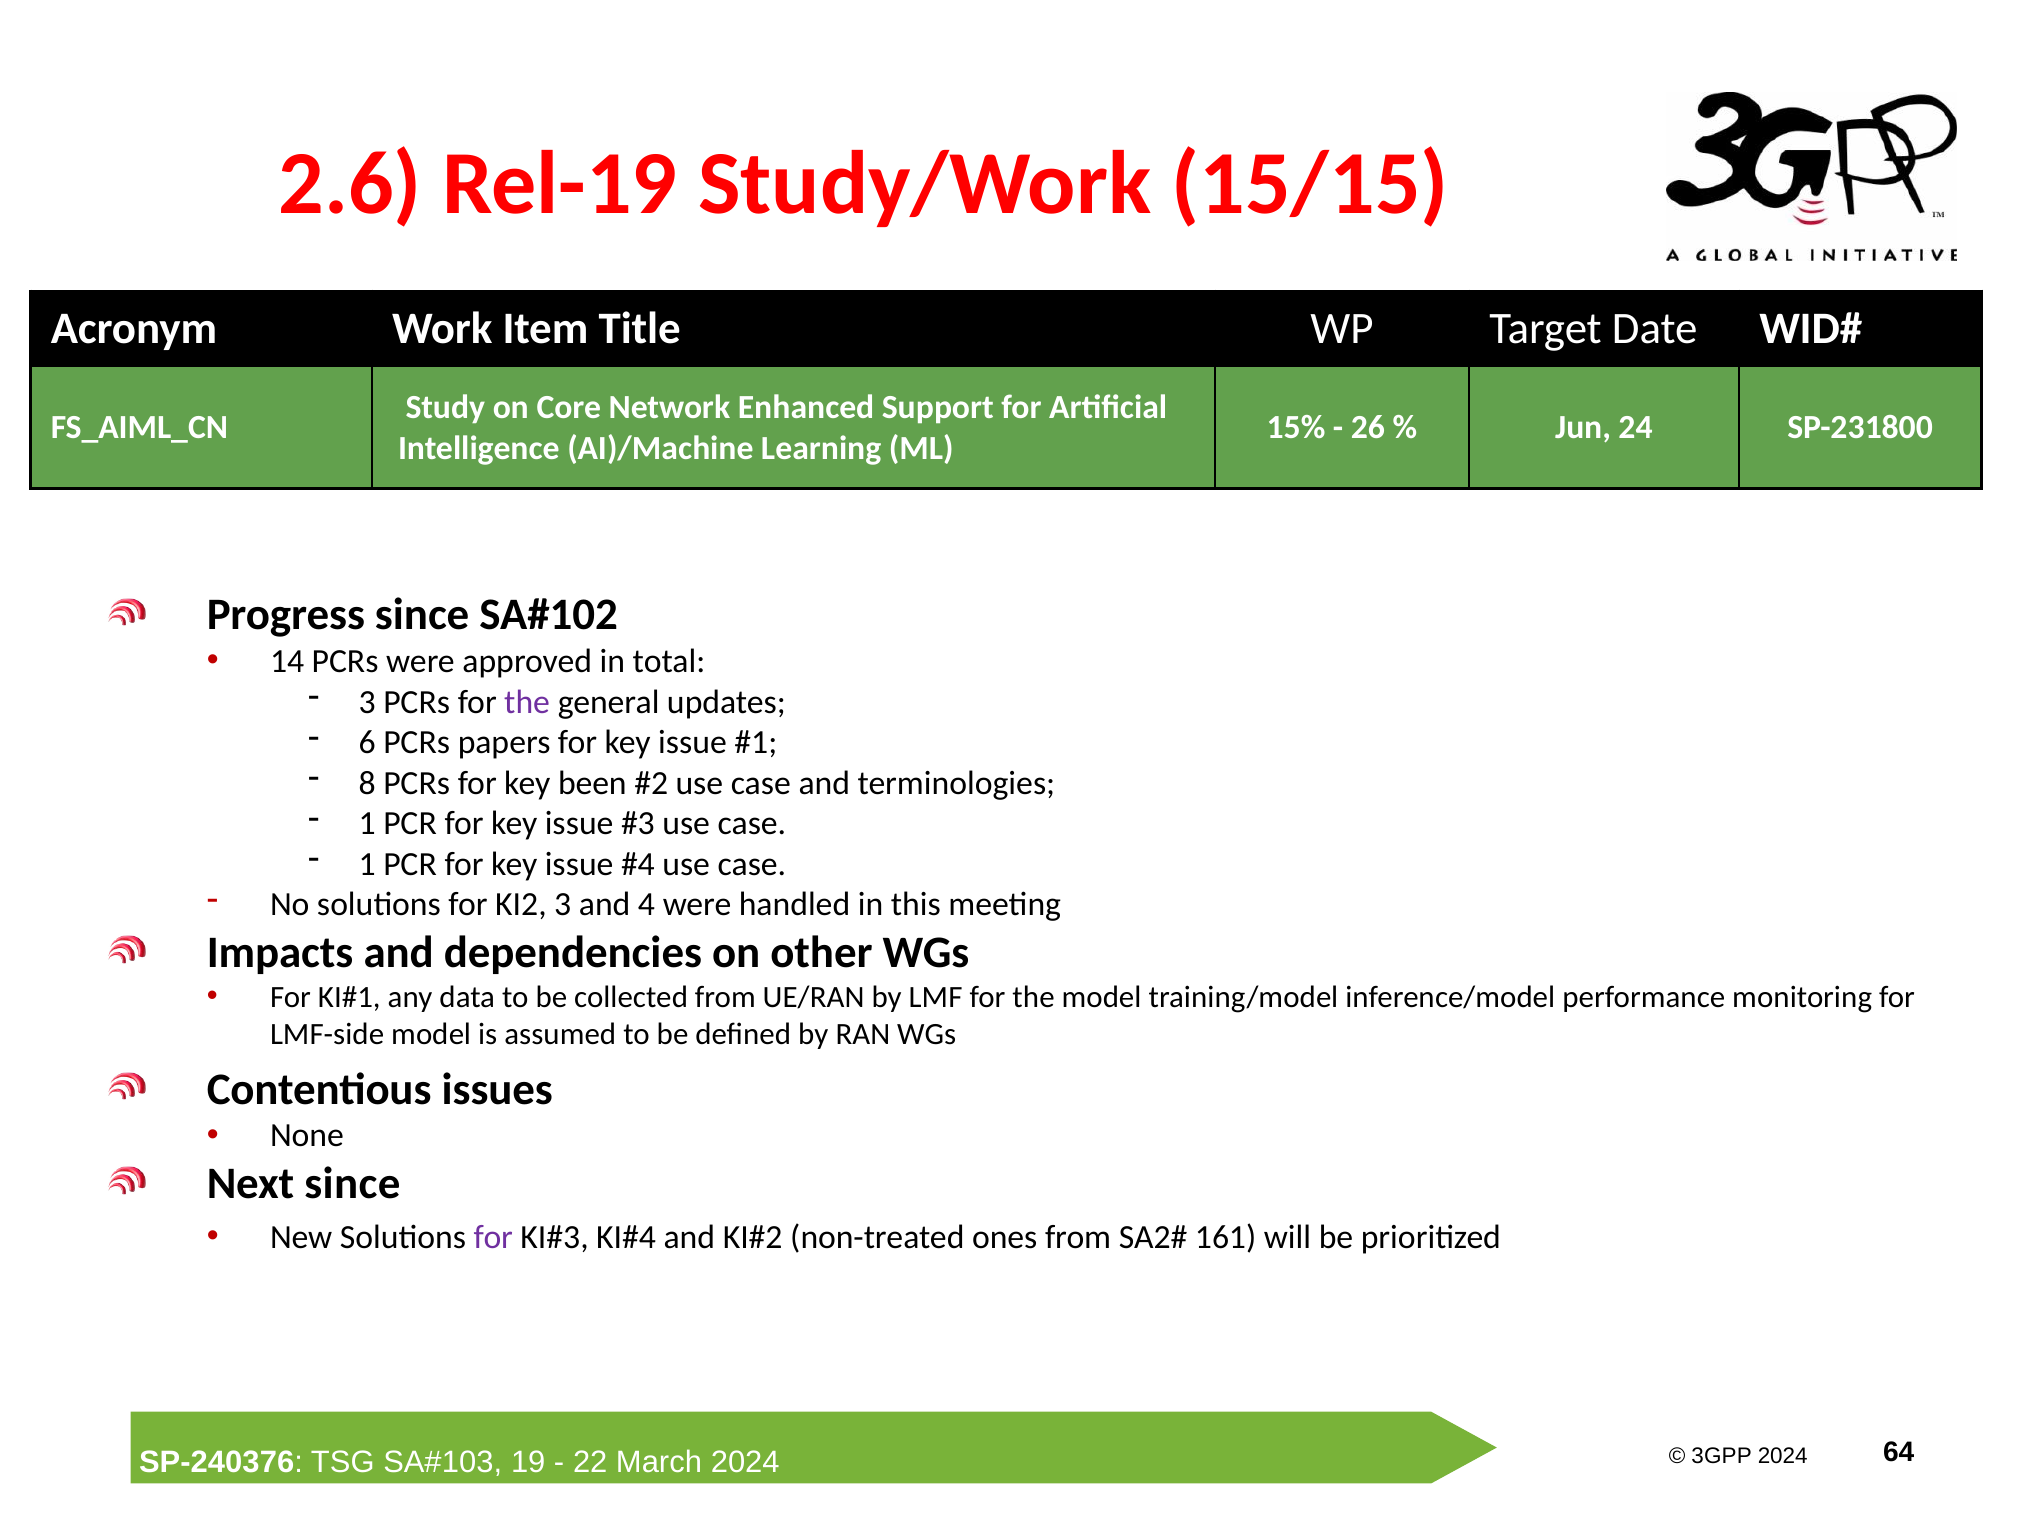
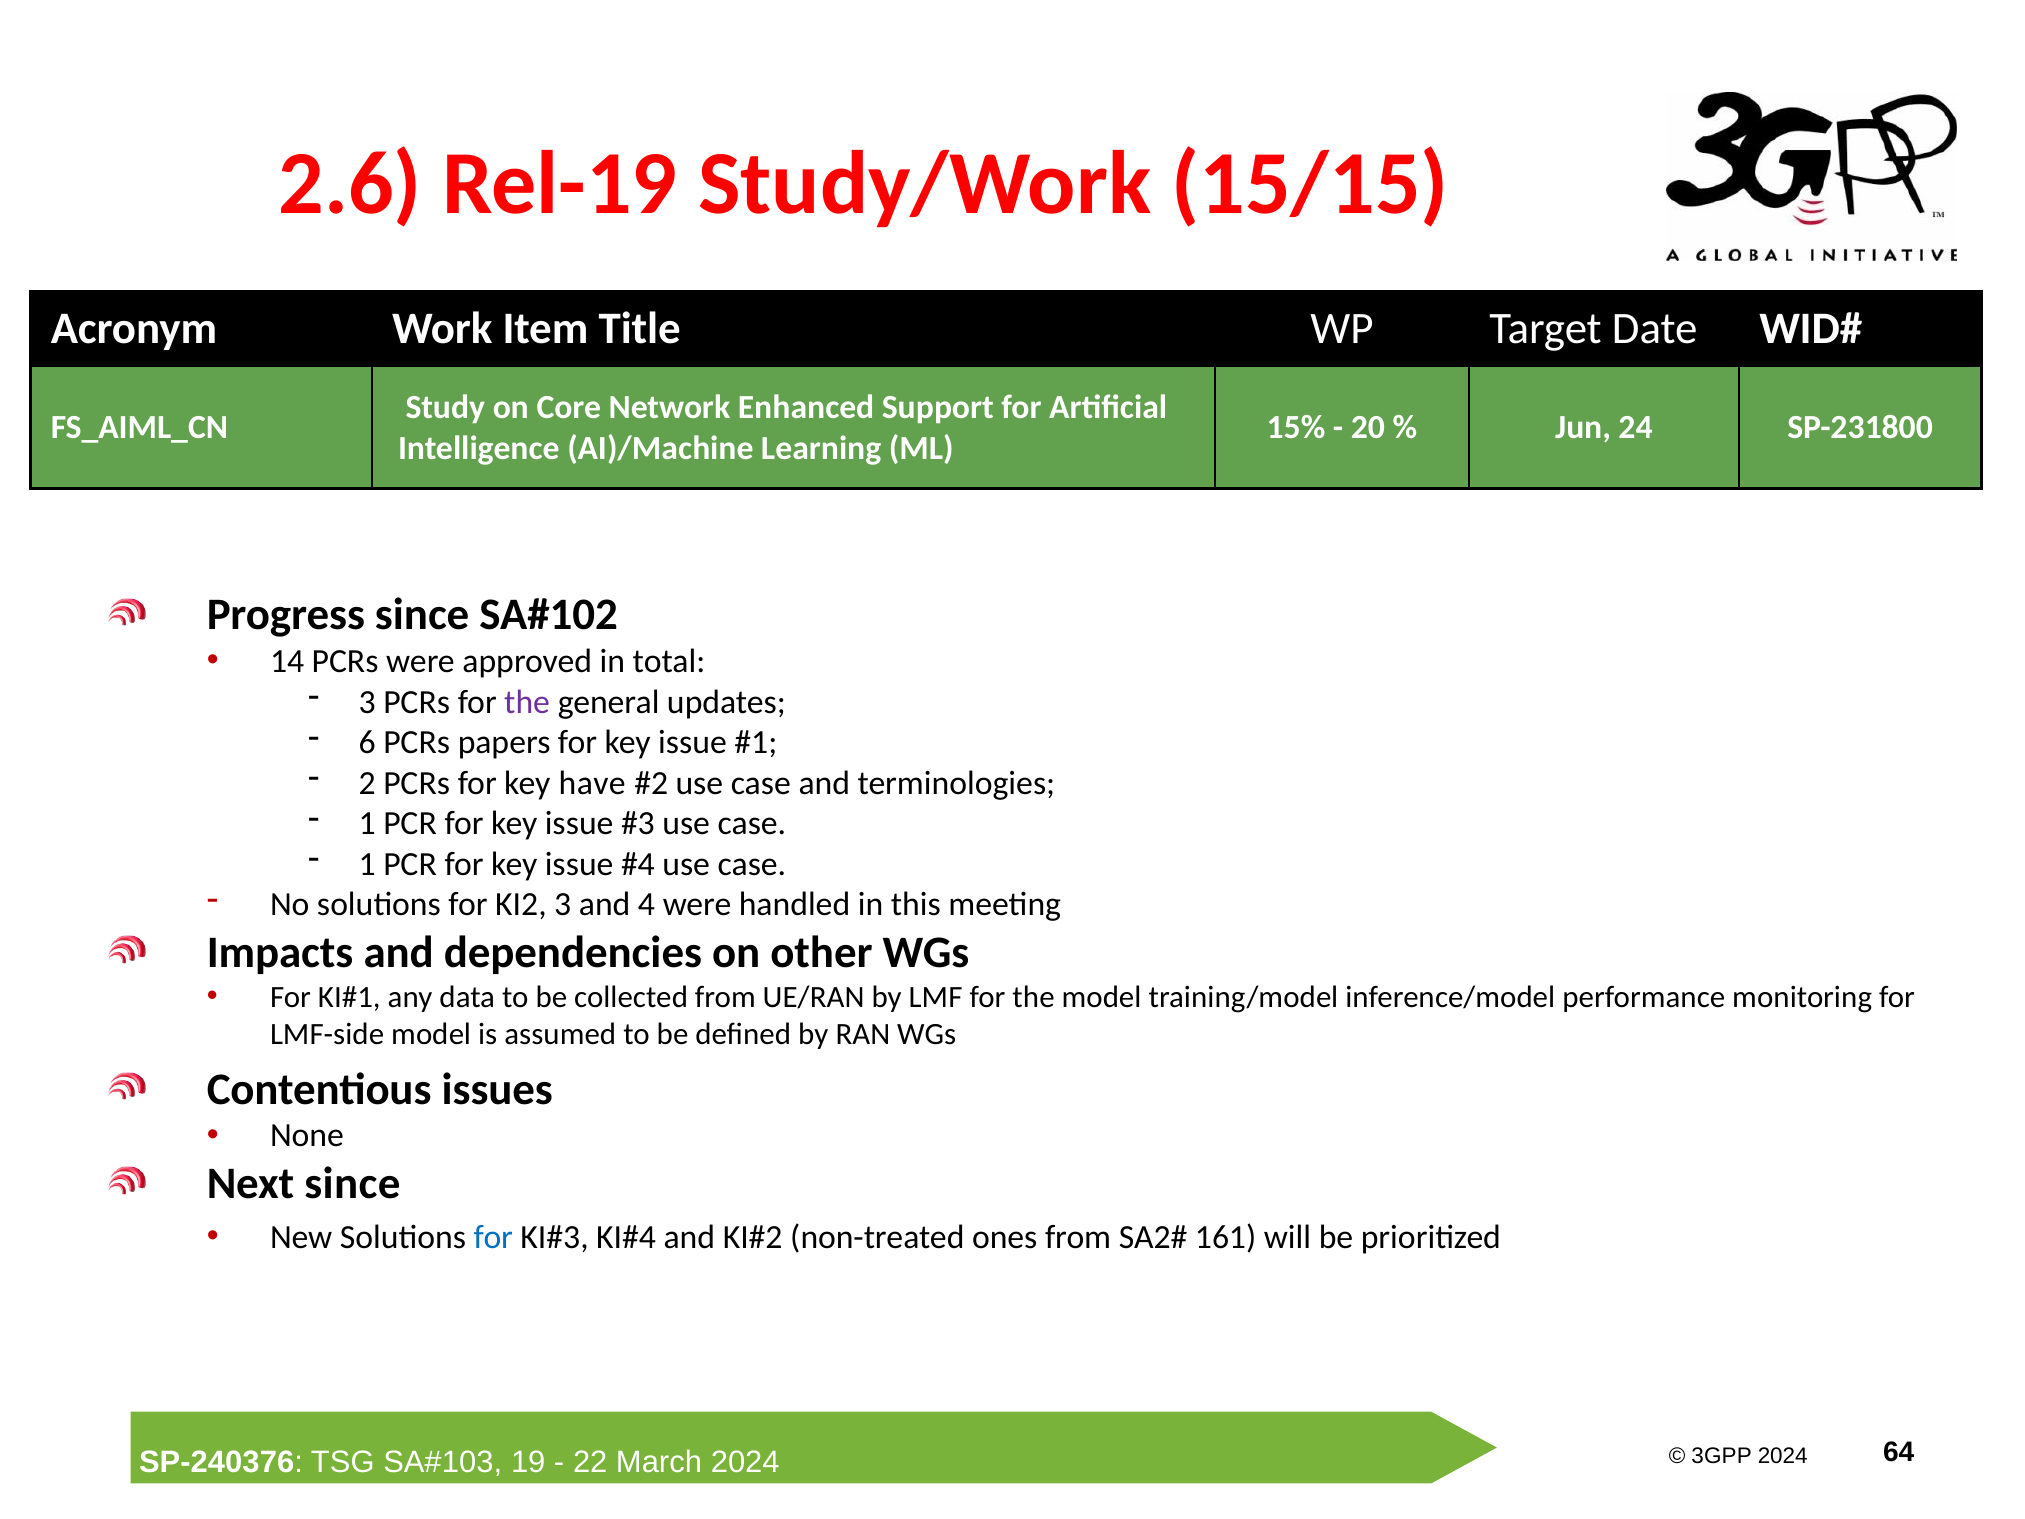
26: 26 -> 20 (1368, 428)
8: 8 -> 2 (367, 783)
been: been -> have (592, 783)
for colour: purple -> blue (493, 1237)
